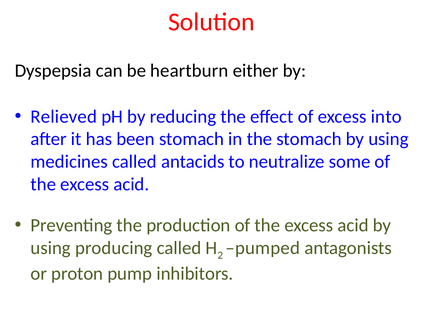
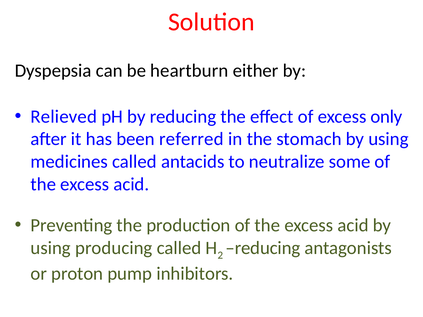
into: into -> only (386, 117)
been stomach: stomach -> referred (191, 139)
pumped: pumped -> reducing (263, 248)
